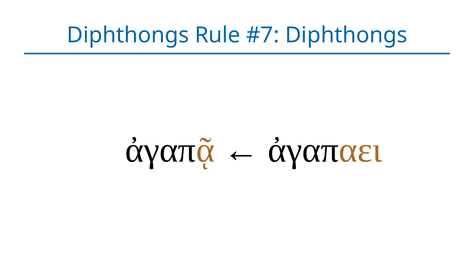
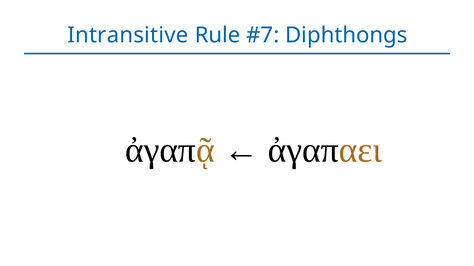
Diphthongs: Diphthongs -> Intransitive (128, 35)
